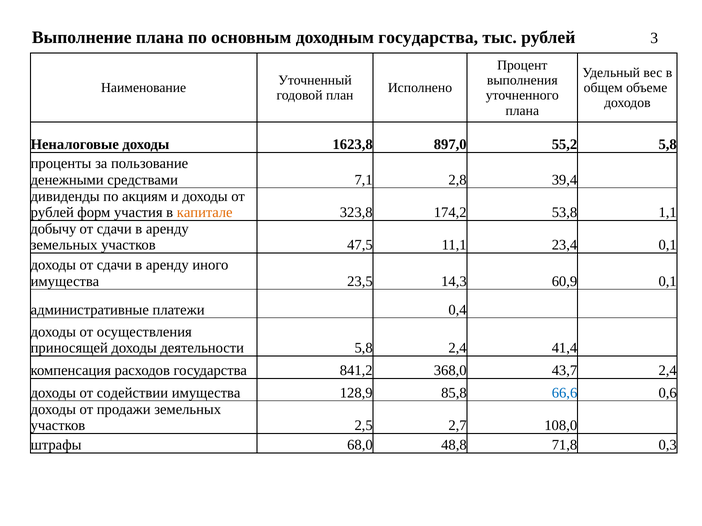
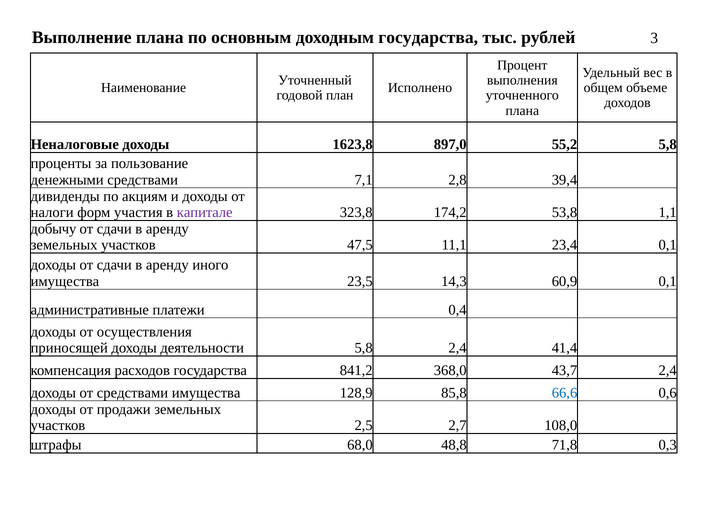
рублей: рублей -> налоги (52, 213)
капитале colour: orange -> purple (205, 213)
от содействии: содействии -> средствами (132, 393)
